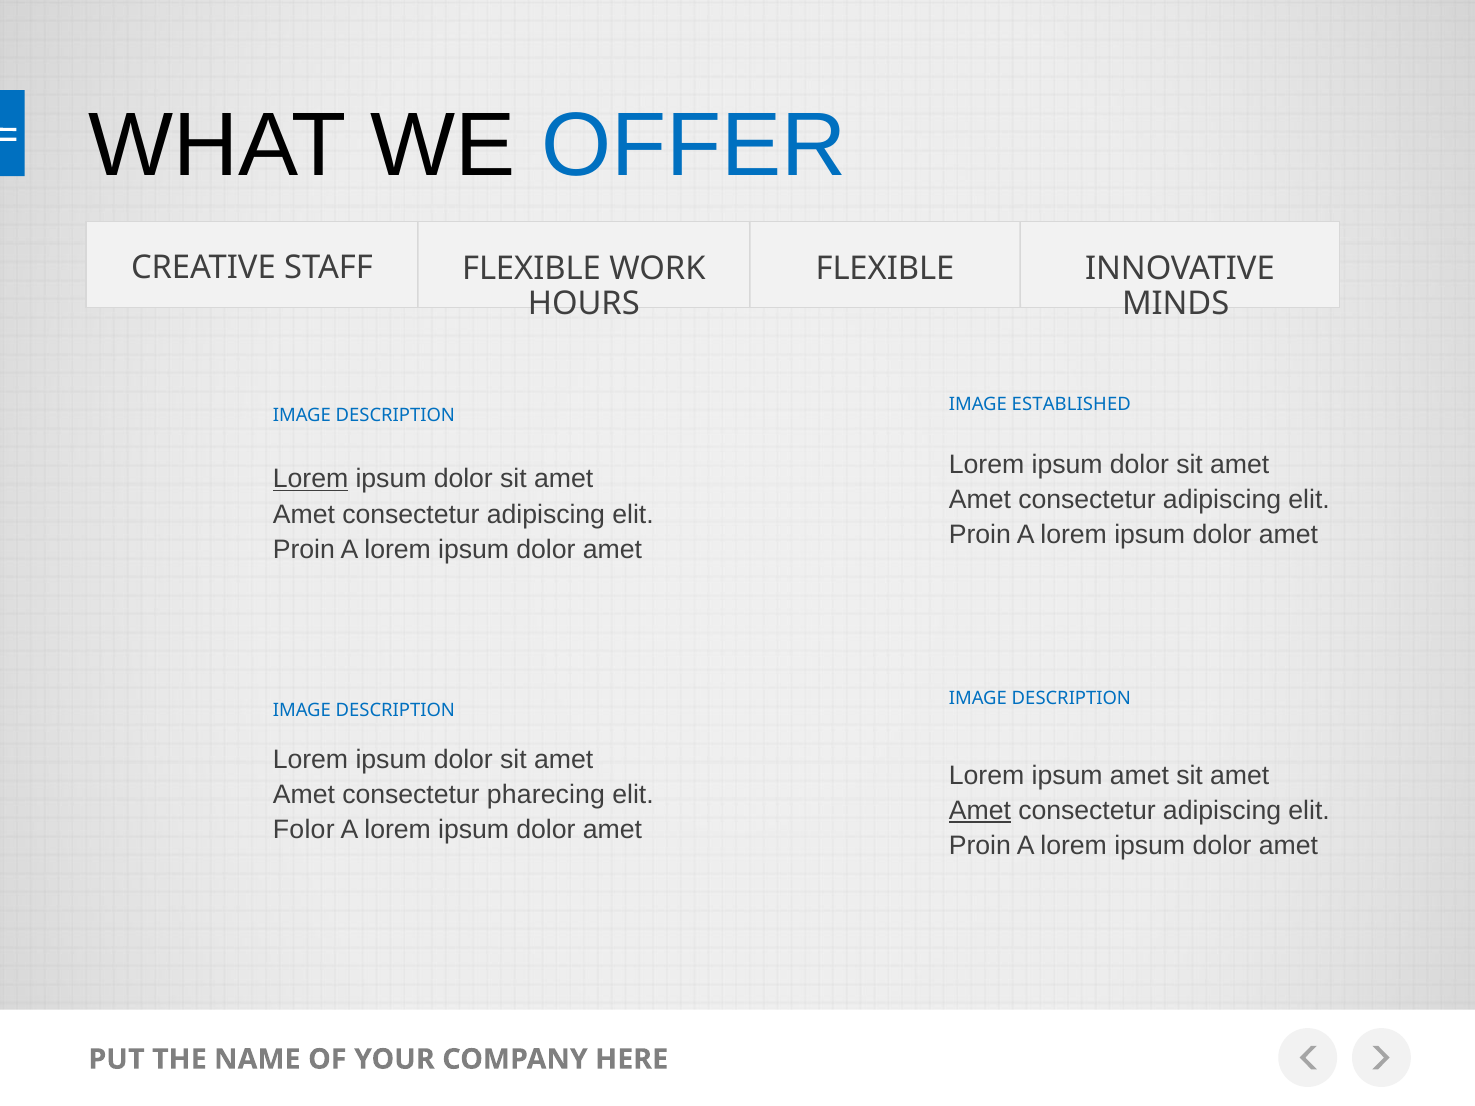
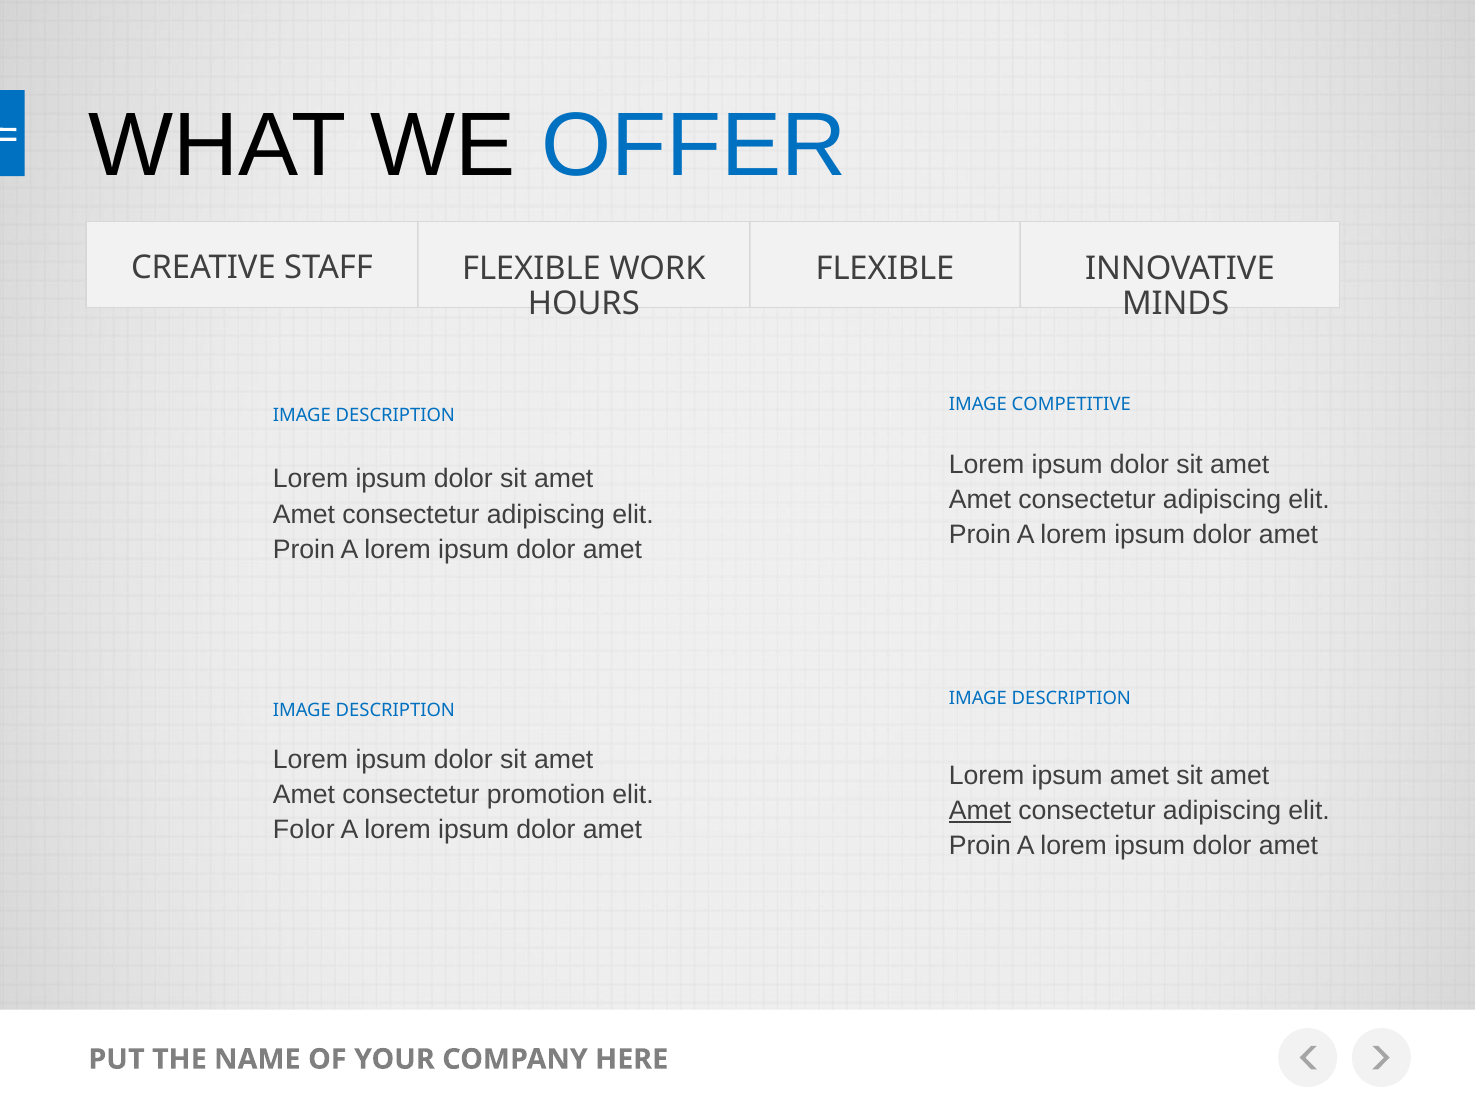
ESTABLISHED: ESTABLISHED -> COMPETITIVE (1071, 404)
Lorem underline: present -> none (311, 479)
pharecing: pharecing -> promotion (546, 795)
